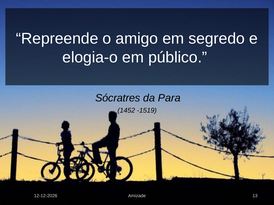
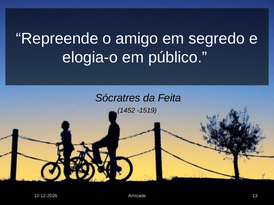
Para: Para -> Feita (169, 98)
